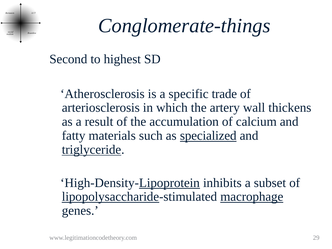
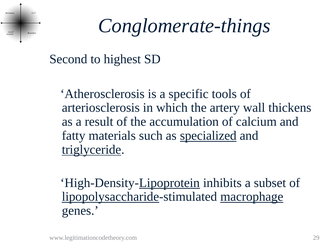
trade: trade -> tools (224, 94)
